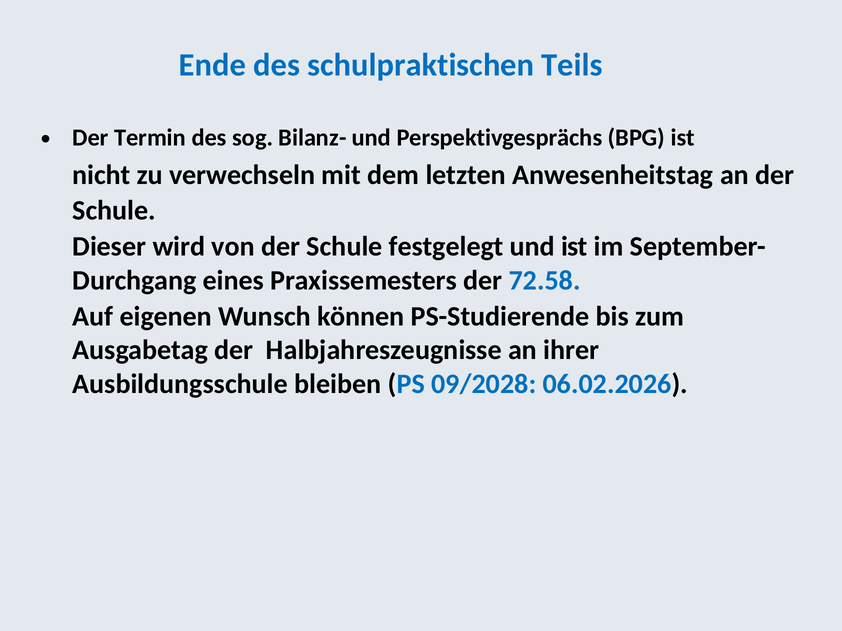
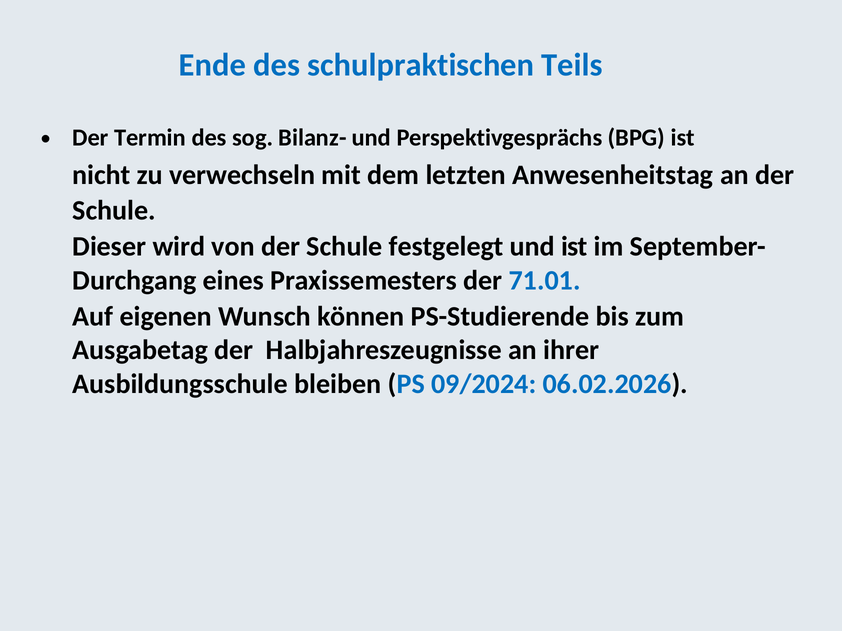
72.58: 72.58 -> 71.01 (545, 281)
09/2028: 09/2028 -> 09/2024 (484, 385)
